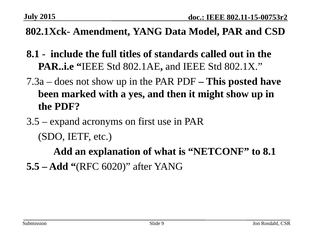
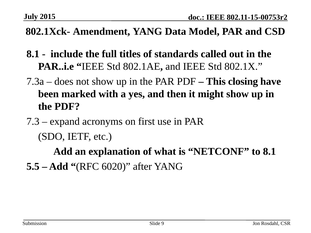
posted: posted -> closing (243, 82)
3.5: 3.5 -> 7.3 (33, 122)
